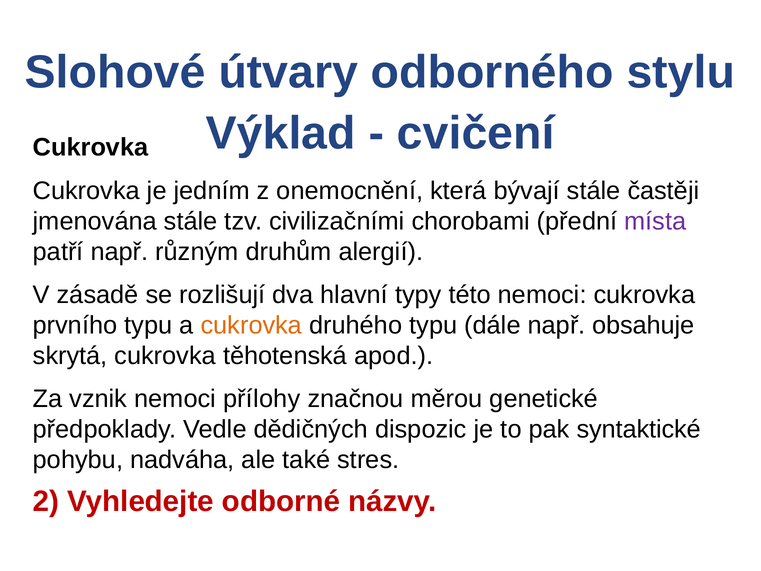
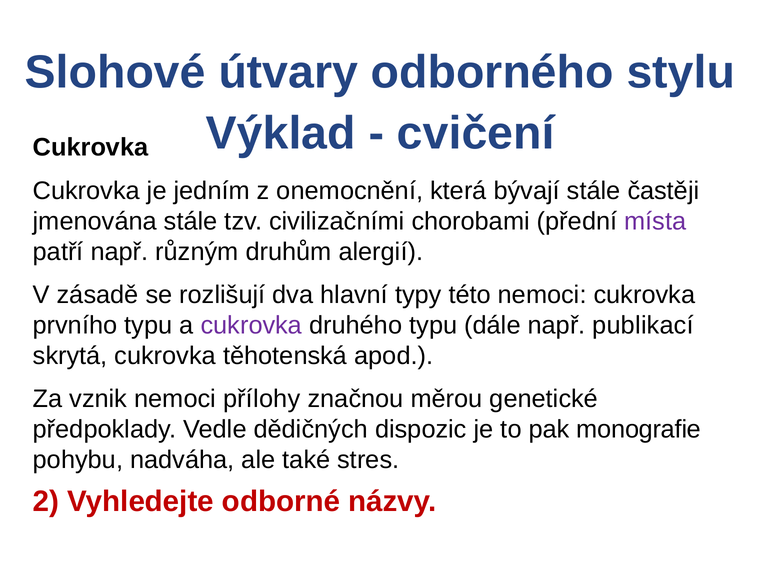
cukrovka colour: orange -> purple (251, 325)
obsahuje: obsahuje -> publikací (643, 325)
syntaktické: syntaktické -> monografie (639, 429)
